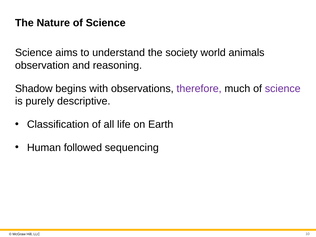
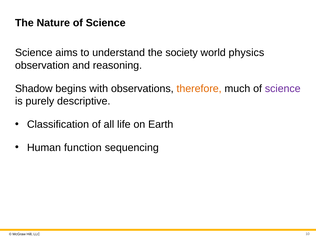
animals: animals -> physics (246, 53)
therefore colour: purple -> orange (199, 89)
followed: followed -> function (83, 148)
